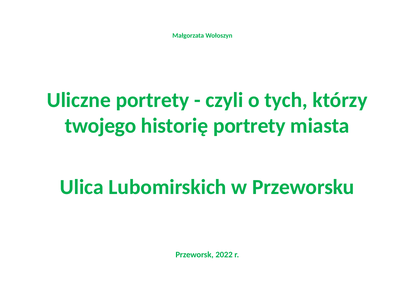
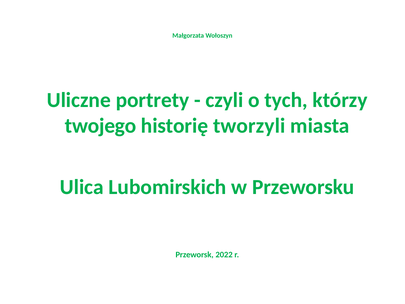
historię portrety: portrety -> tworzyli (249, 126)
